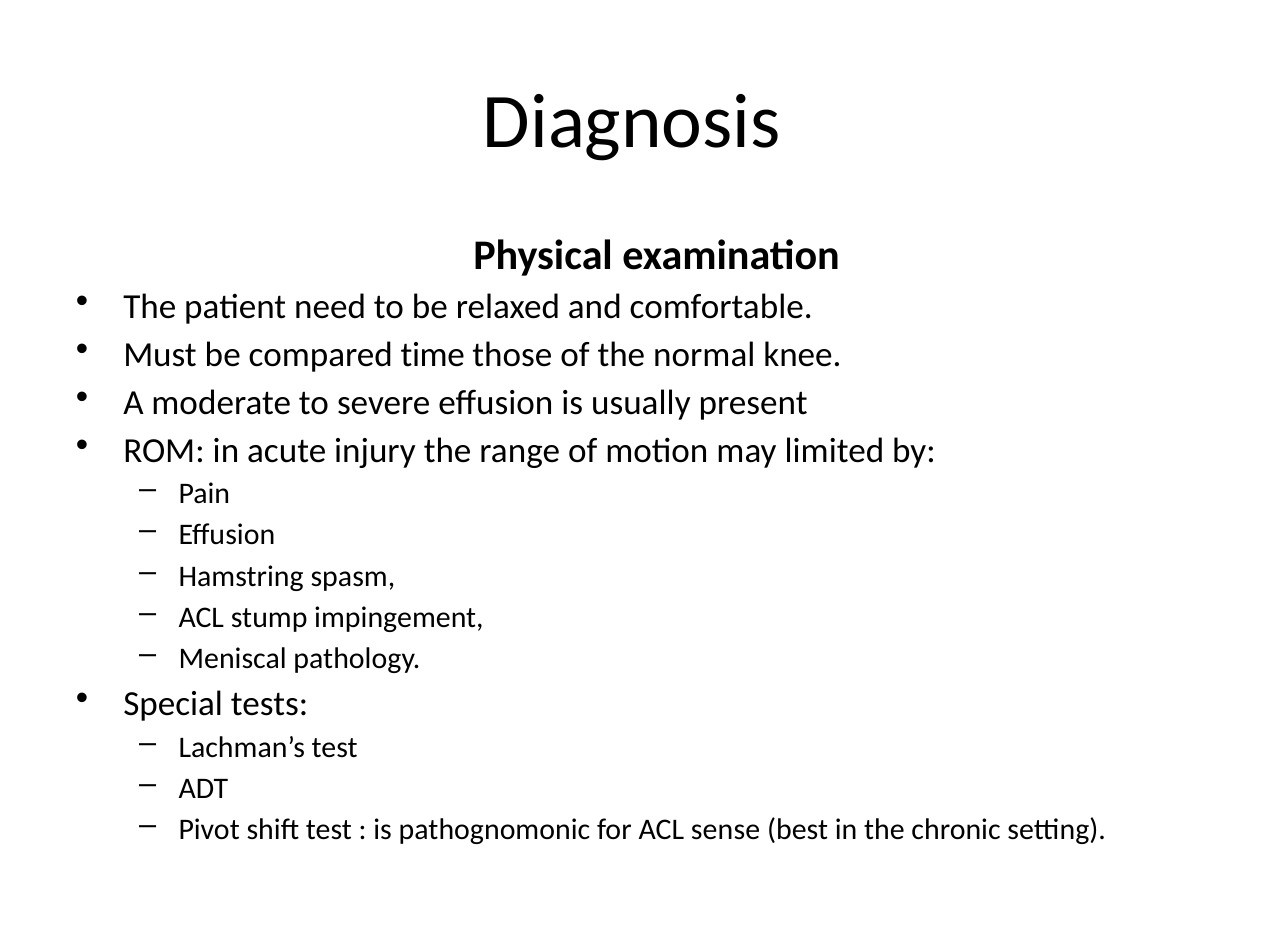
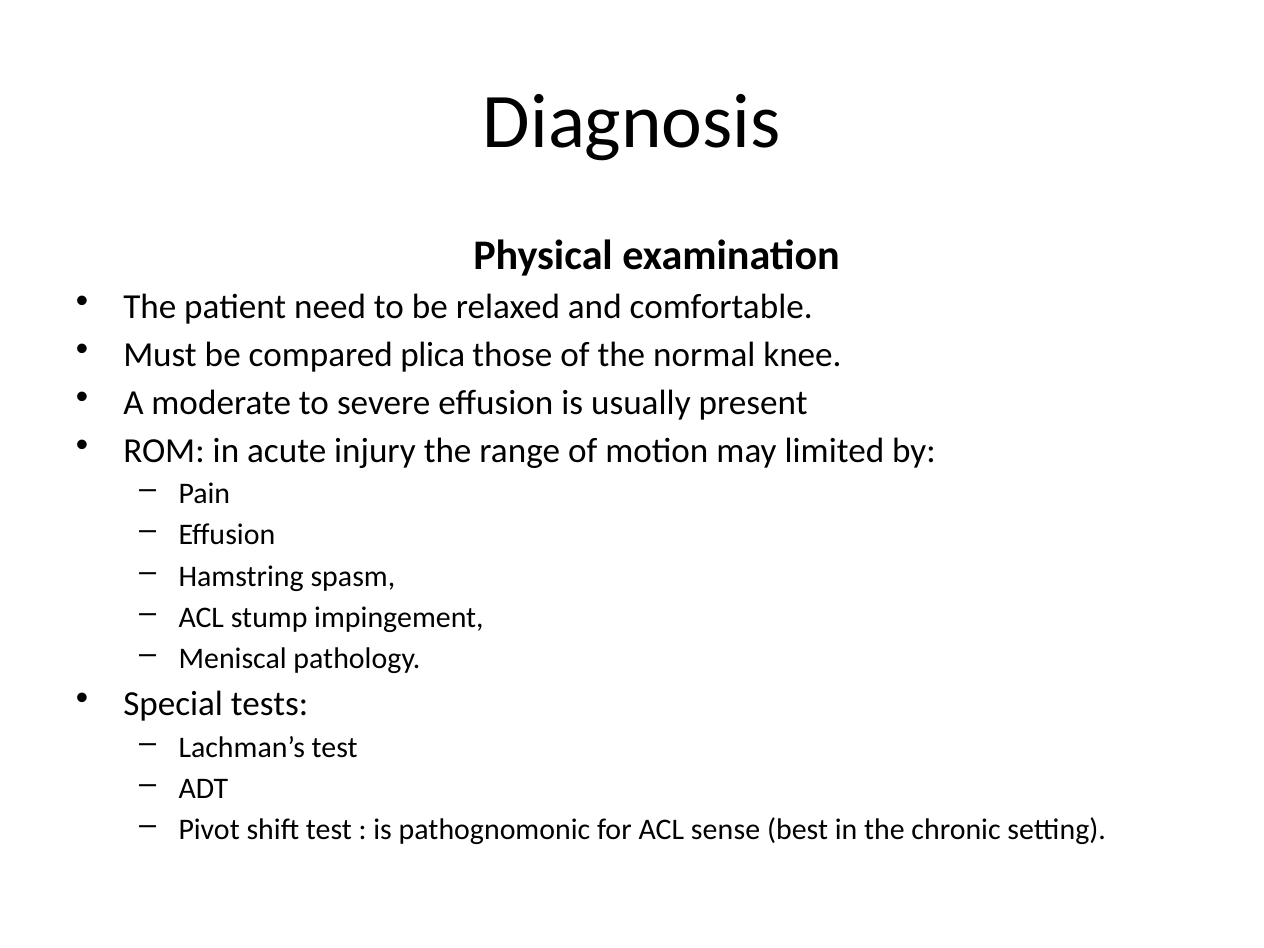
time: time -> plica (433, 355)
